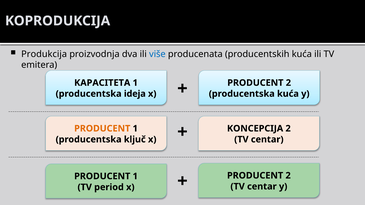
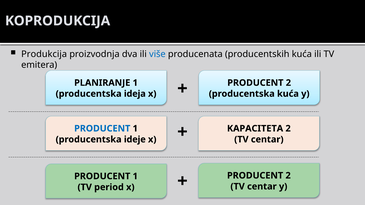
KAPACITETA: KAPACITETA -> PLANIRANJE (102, 83)
PRODUCENT colour: orange -> blue (102, 129)
KONCEPCIJA: KONCEPCIJA -> KAPACITETA (255, 129)
ključ: ključ -> ideje (135, 140)
